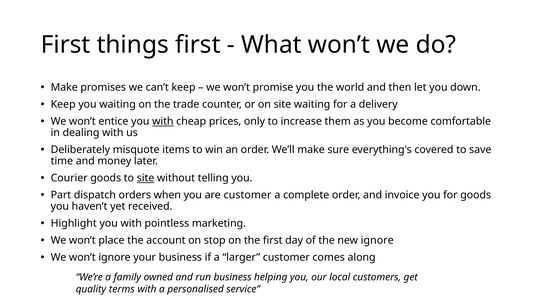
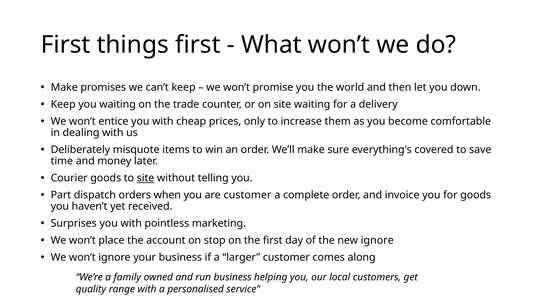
with underline: present -> none (163, 122)
Highlight: Highlight -> Surprises (74, 224)
terms: terms -> range (122, 290)
